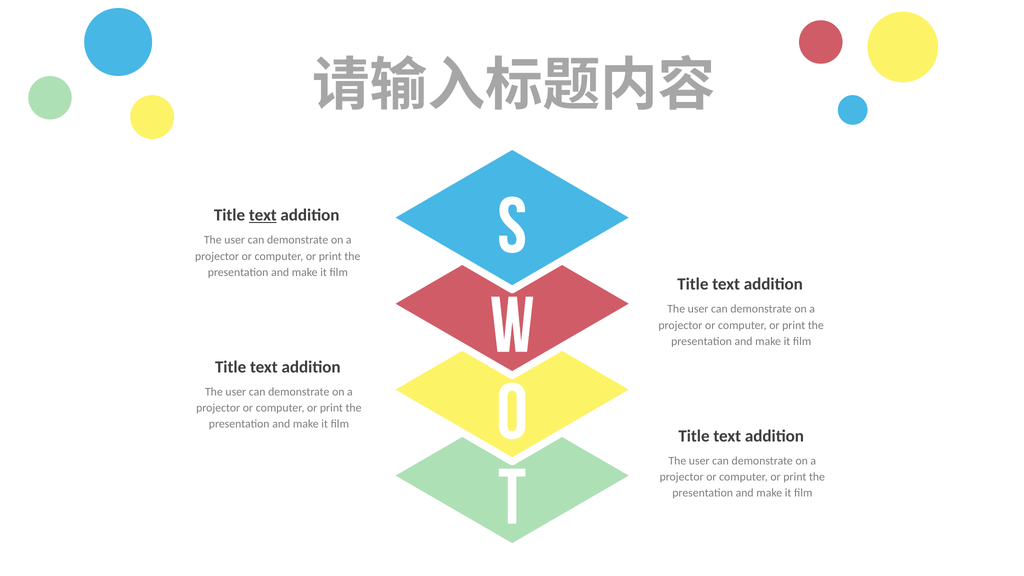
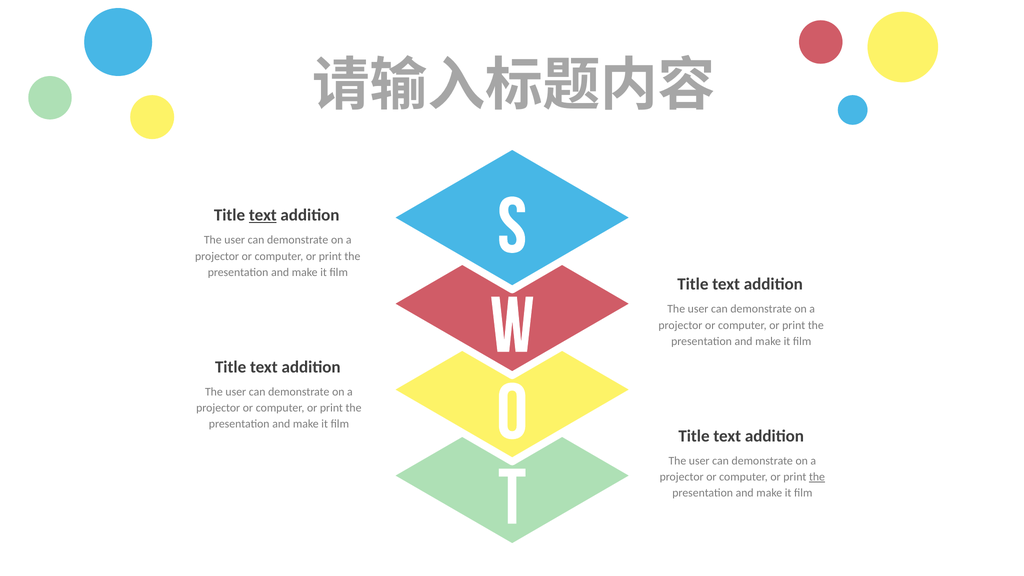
the underline: none -> present (817, 477)
